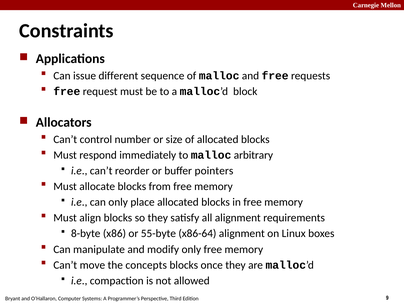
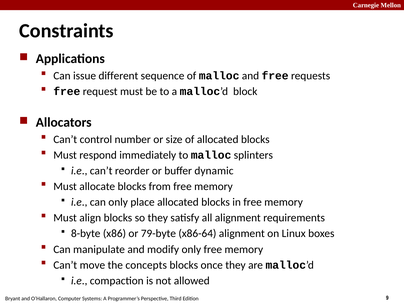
arbitrary: arbitrary -> splinters (253, 155)
pointers: pointers -> dynamic (214, 171)
55-byte: 55-byte -> 79-byte (158, 234)
